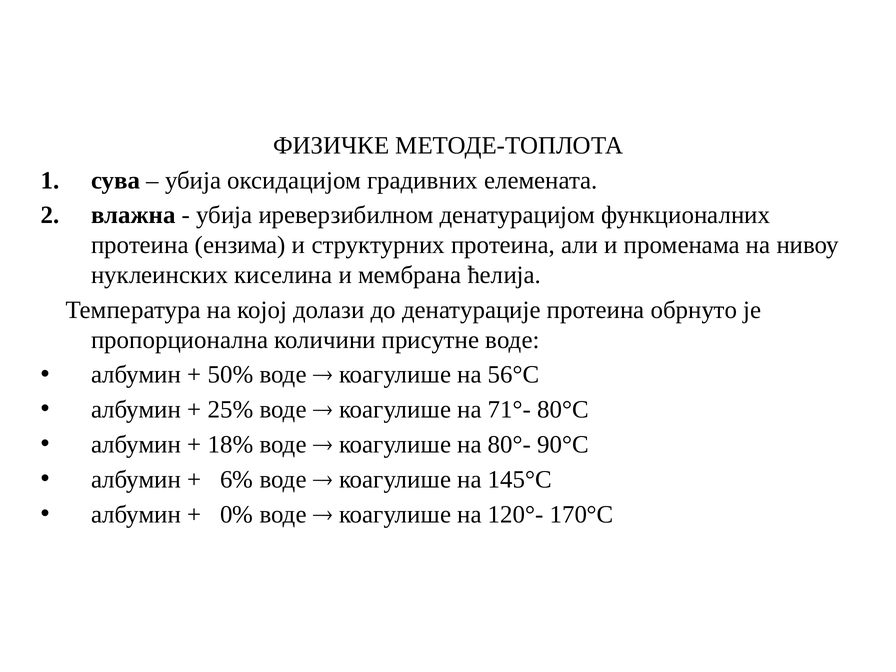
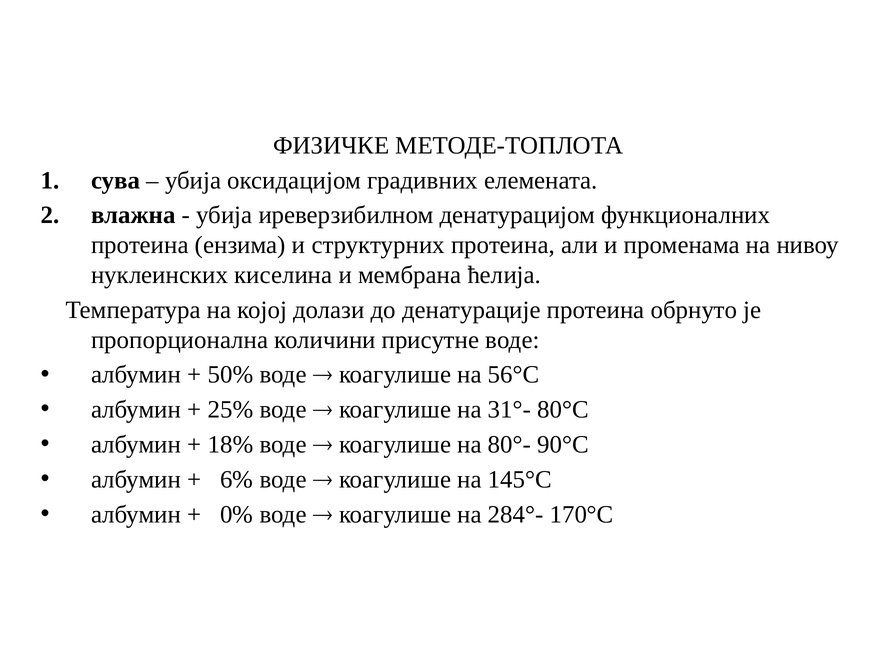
71°-: 71°- -> 31°- (509, 410)
120°-: 120°- -> 284°- (516, 514)
